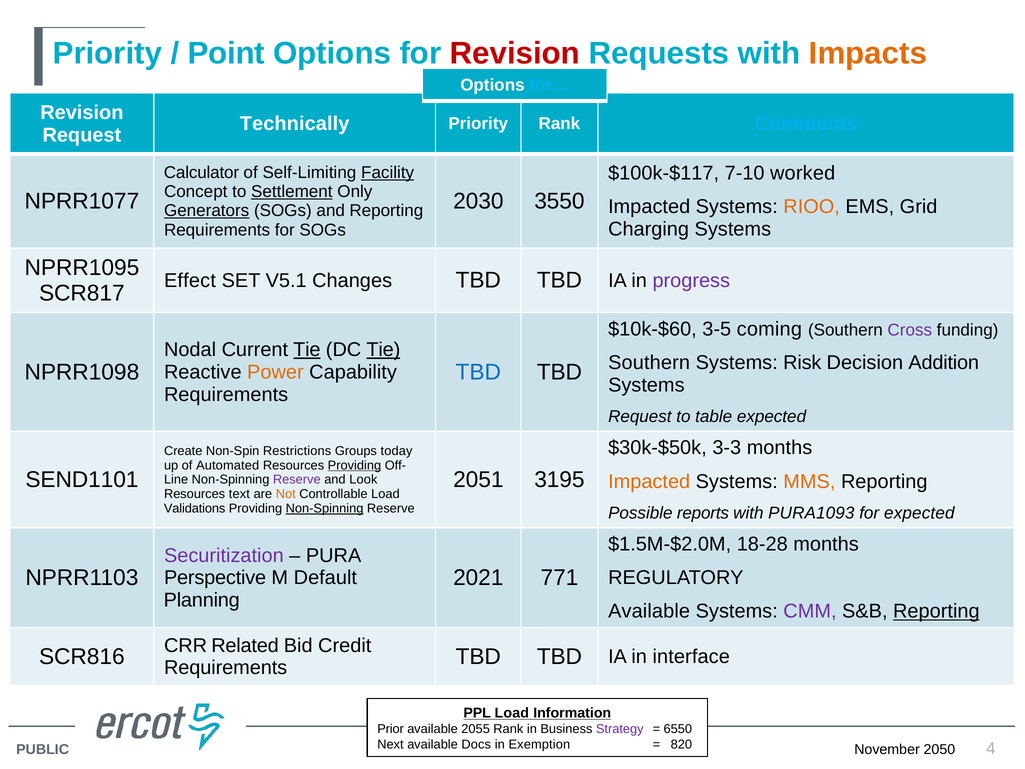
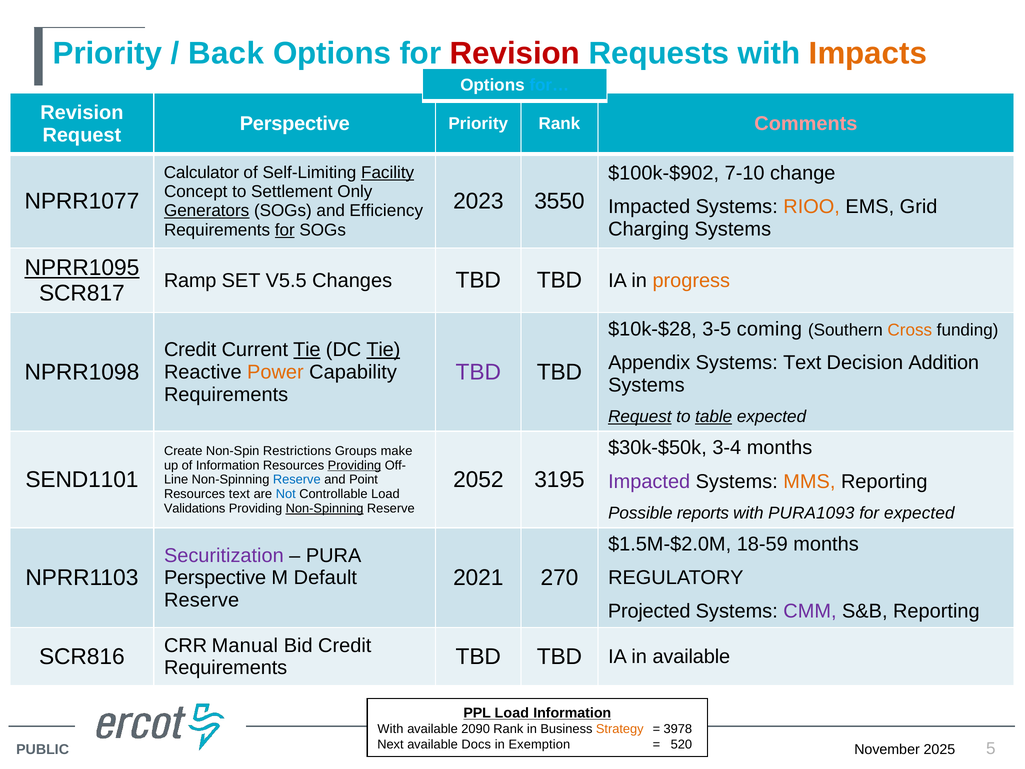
Point: Point -> Back (226, 53)
Technically: Technically -> Perspective (295, 124)
Comments colour: light blue -> pink (806, 124)
$100k-$117: $100k-$117 -> $100k-$902 (664, 173)
worked: worked -> change (803, 173)
Settlement underline: present -> none (292, 192)
2030: 2030 -> 2023 (478, 201)
and Reporting: Reporting -> Efficiency (386, 211)
for underline: none -> present (285, 230)
NPRR1095 underline: none -> present (82, 268)
Effect: Effect -> Ramp (190, 280)
V5.1: V5.1 -> V5.5 (286, 280)
progress colour: purple -> orange (691, 280)
$10k-$60: $10k-$60 -> $10k-$28 (652, 329)
Cross colour: purple -> orange (910, 330)
Nodal: Nodal -> Credit (190, 350)
Southern: Southern -> Appendix (649, 362)
Systems Risk: Risk -> Text (802, 362)
TBD colour: blue -> purple (478, 372)
Request underline: none -> present (640, 417)
table underline: none -> present (714, 417)
3-3: 3-3 -> 3-4 (727, 448)
today: today -> make (397, 451)
of Automated: Automated -> Information (228, 465)
2051: 2051 -> 2052 (478, 480)
Impacted colour: orange -> purple (649, 481)
Reserve colour: purple -> blue (297, 479)
Look: Look -> Point (364, 479)
Not colour: orange -> blue (286, 494)
18-28: 18-28 -> 18-59 (762, 544)
771: 771 -> 270 (559, 578)
Planning: Planning -> Reserve (202, 600)
Available: Available -> Projected (649, 611)
Reporting underline: present -> none (936, 611)
Related: Related -> Manual (245, 645)
in interface: interface -> available (691, 656)
Prior: Prior -> With (390, 729)
2055: 2055 -> 2090 (476, 729)
Strategy colour: purple -> orange (620, 729)
6550: 6550 -> 3978 (678, 729)
820: 820 -> 520 (681, 744)
2050: 2050 -> 2025 (939, 749)
4: 4 -> 5 (991, 749)
